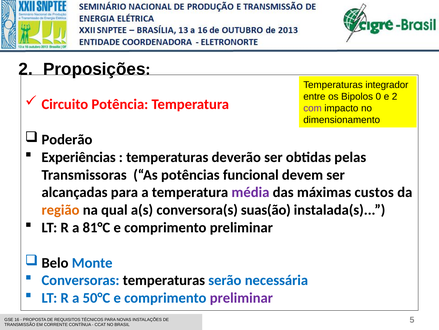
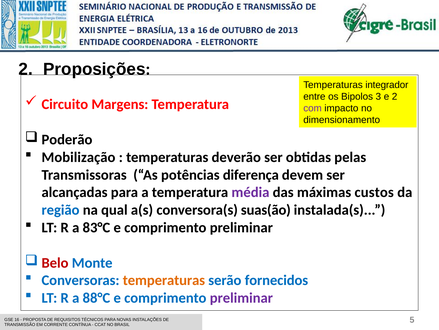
0: 0 -> 3 (378, 96)
Potência: Potência -> Margens (120, 104)
Experiências: Experiências -> Mobilização (78, 157)
funcional: funcional -> diferença (251, 174)
região colour: orange -> blue (61, 210)
81°C: 81°C -> 83°C (96, 227)
Belo colour: black -> red (55, 262)
temperaturas colour: black -> orange (164, 280)
necessária: necessária -> fornecidos (276, 280)
50°C: 50°C -> 88°C (96, 297)
